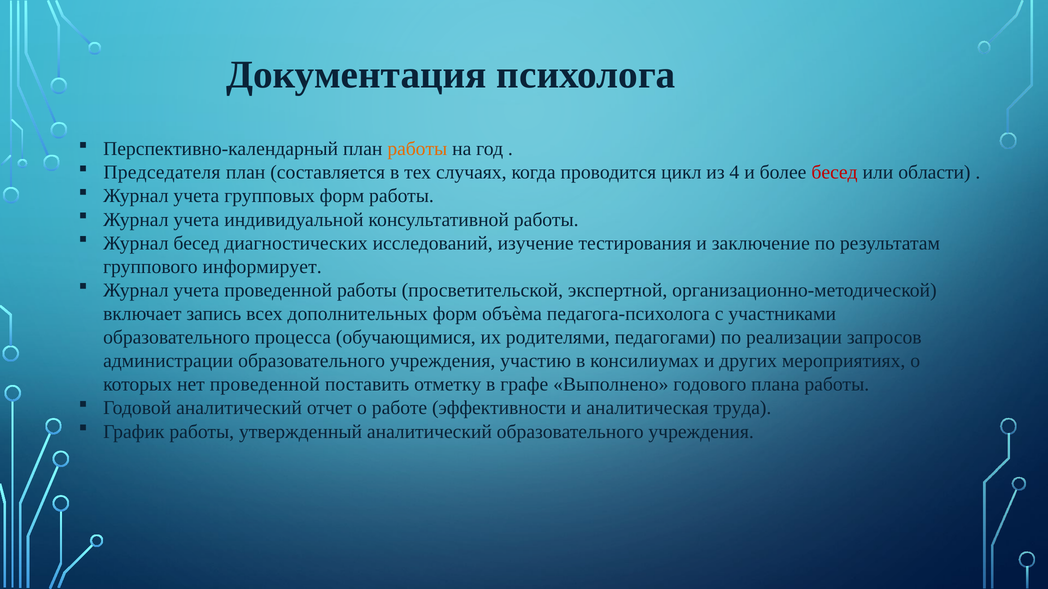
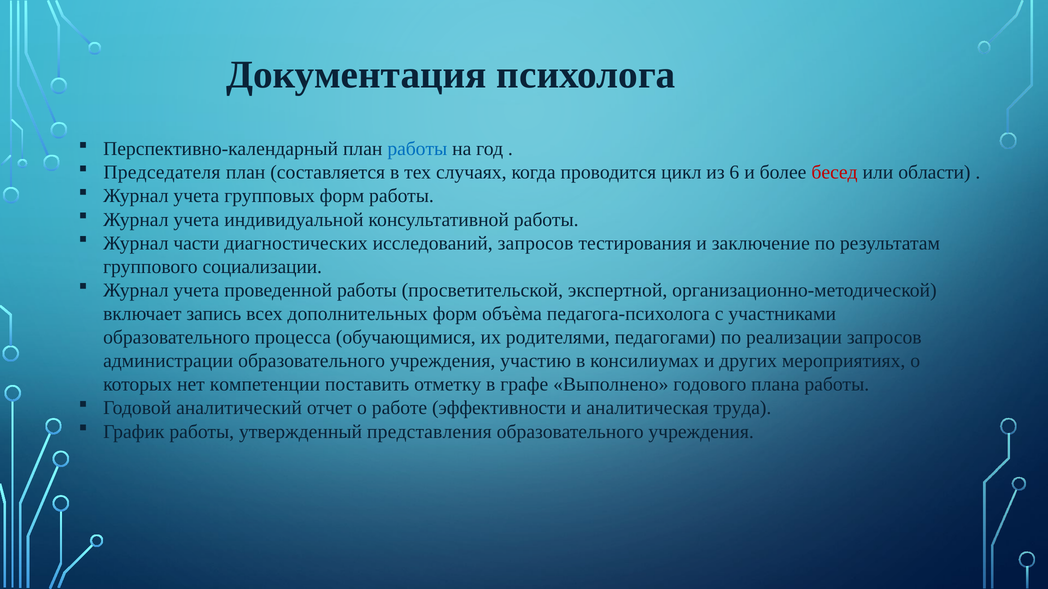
работы colour: orange -> blue (417, 149)
4: 4 -> 6 (734, 173)
Журнал бесед: бесед -> части (196, 243)
исследований изучение: изучение -> запросов (536, 243)
информирует: информирует -> социализации (262, 267)
нет проведенной: проведенной -> компетенции (265, 385)
утвержденный аналитический: аналитический -> представления (429, 432)
